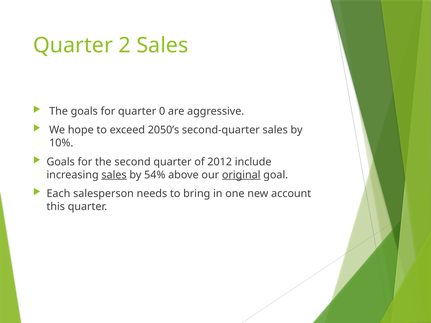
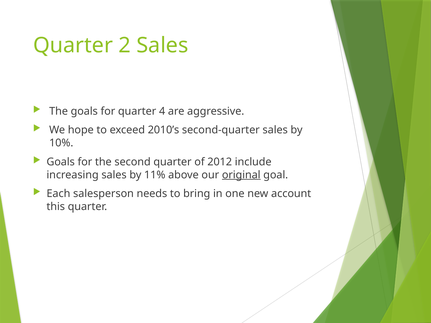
0: 0 -> 4 (162, 111)
2050’s: 2050’s -> 2010’s (163, 130)
sales underline: present -> none (114, 175)
54%: 54% -> 11% (155, 175)
